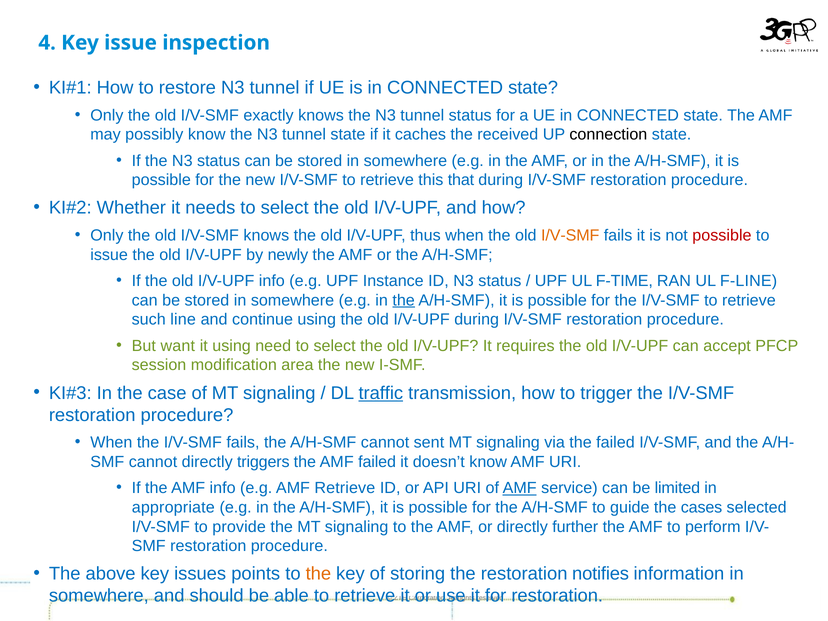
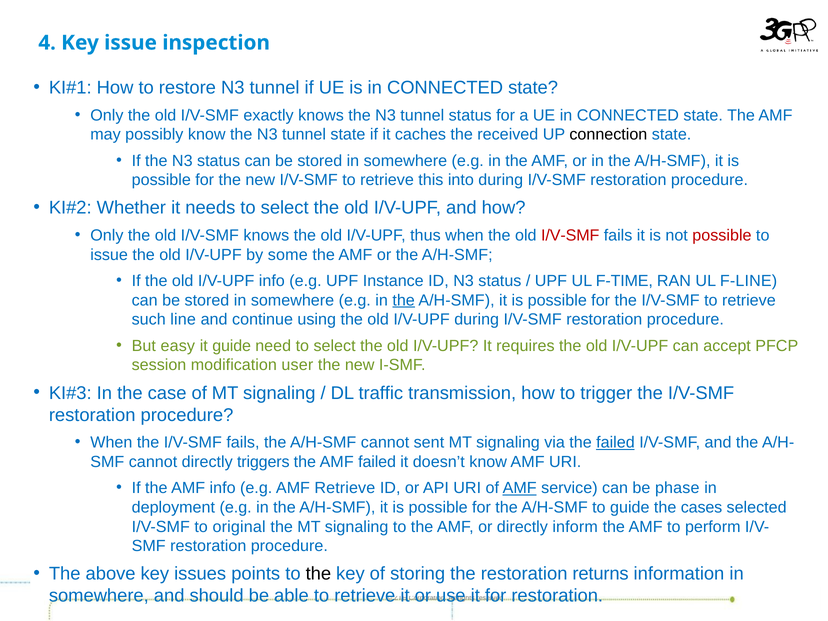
that: that -> into (461, 180)
I/V-SMF colour: orange -> red (570, 235)
newly: newly -> some (288, 255)
want: want -> easy (178, 346)
it using: using -> guide (232, 346)
area: area -> user (297, 365)
traffic underline: present -> none (381, 393)
failed underline: none -> present (615, 442)
limited: limited -> phase (677, 488)
appropriate: appropriate -> deployment (173, 507)
provide: provide -> original (239, 527)
further: further -> inform (575, 527)
the colour: orange -> black (318, 574)
notifies: notifies -> returns (601, 574)
